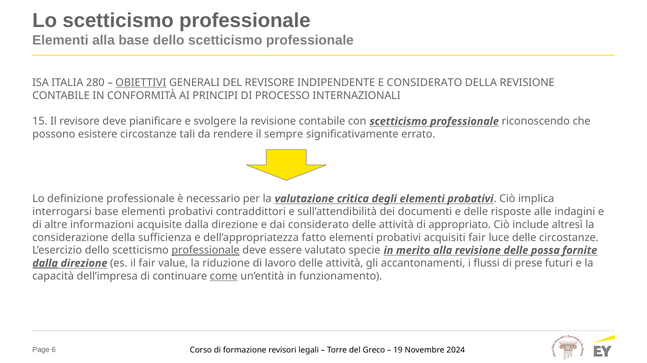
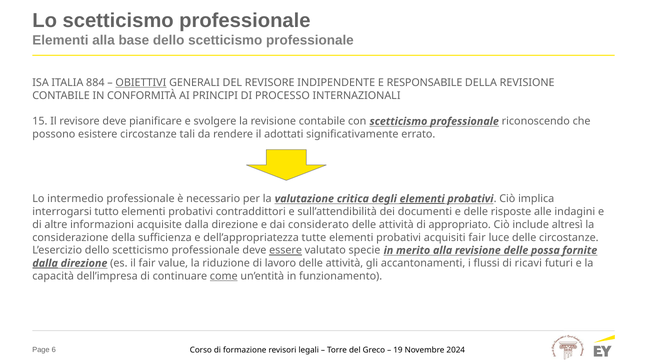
280: 280 -> 884 (95, 83)
E CONSIDERATO: CONSIDERATO -> RESPONSABILE (425, 83)
sempre: sempre -> adottati (284, 135)
definizione: definizione -> intermedio (75, 199)
elementi underline: none -> present (422, 199)
interrogarsi base: base -> tutto (107, 212)
fatto: fatto -> tutte (314, 238)
professionale underline: present -> none (206, 251)
essere underline: none -> present (286, 251)
prese: prese -> ricavi (528, 264)
